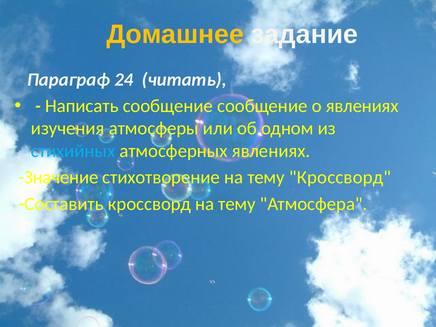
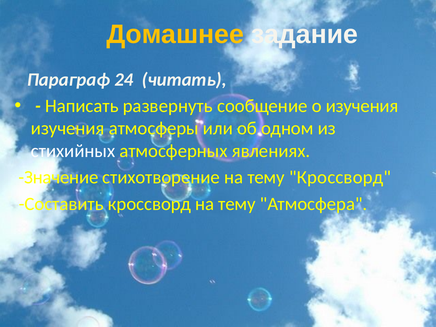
Написать сообщение: сообщение -> развернуть (168, 106)
о явлениях: явлениях -> изучения (362, 106)
стихийных colour: light blue -> white (73, 151)
